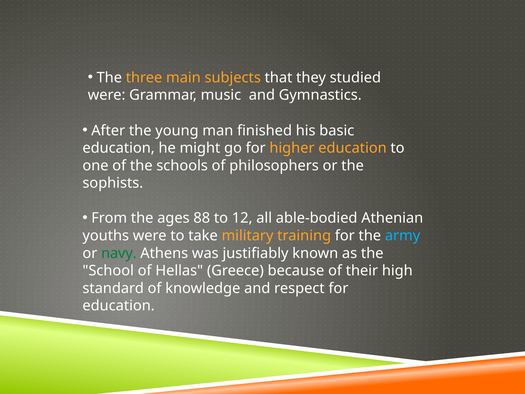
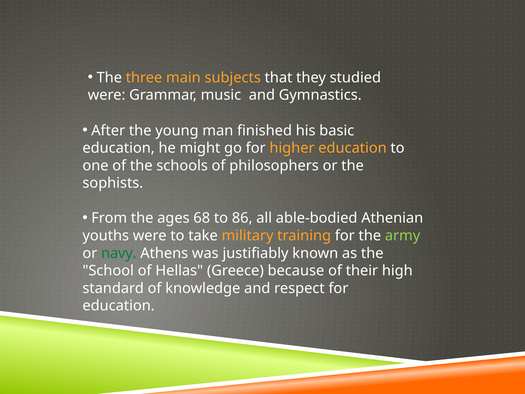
88: 88 -> 68 (202, 218)
12: 12 -> 86 (242, 218)
army colour: light blue -> light green (403, 236)
